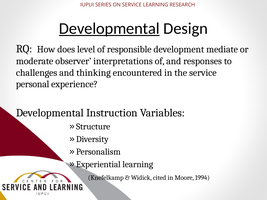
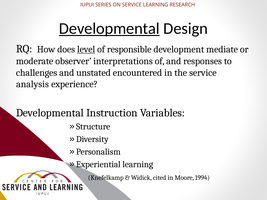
level underline: none -> present (86, 49)
thinking: thinking -> unstated (94, 73)
personal: personal -> analysis (32, 84)
